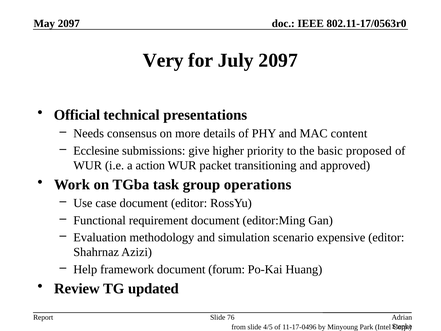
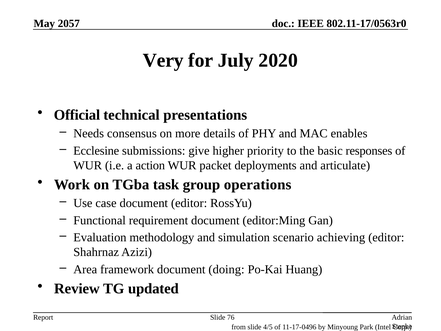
May 2097: 2097 -> 2057 (69, 24)
July 2097: 2097 -> 2020 (278, 60)
content: content -> enables (349, 133)
proposed: proposed -> responses (369, 151)
transitioning: transitioning -> deployments (266, 165)
approved: approved -> articulate (345, 165)
expensive: expensive -> achieving (341, 237)
Help: Help -> Area (85, 269)
forum: forum -> doing (227, 269)
